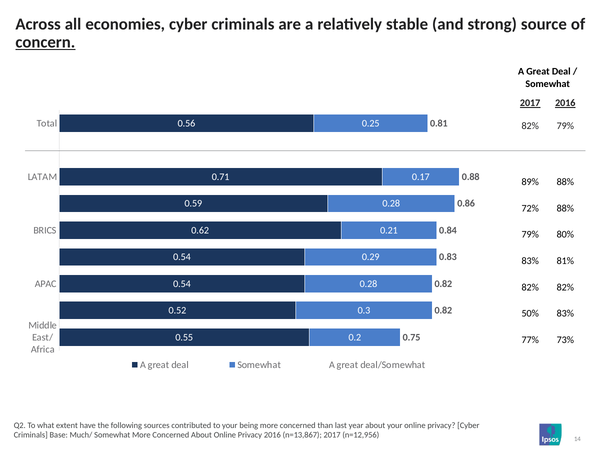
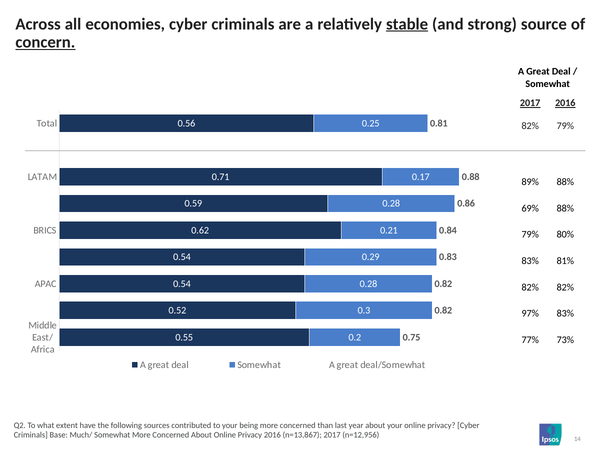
stable underline: none -> present (407, 24)
72%: 72% -> 69% (530, 208)
50%: 50% -> 97% (530, 314)
